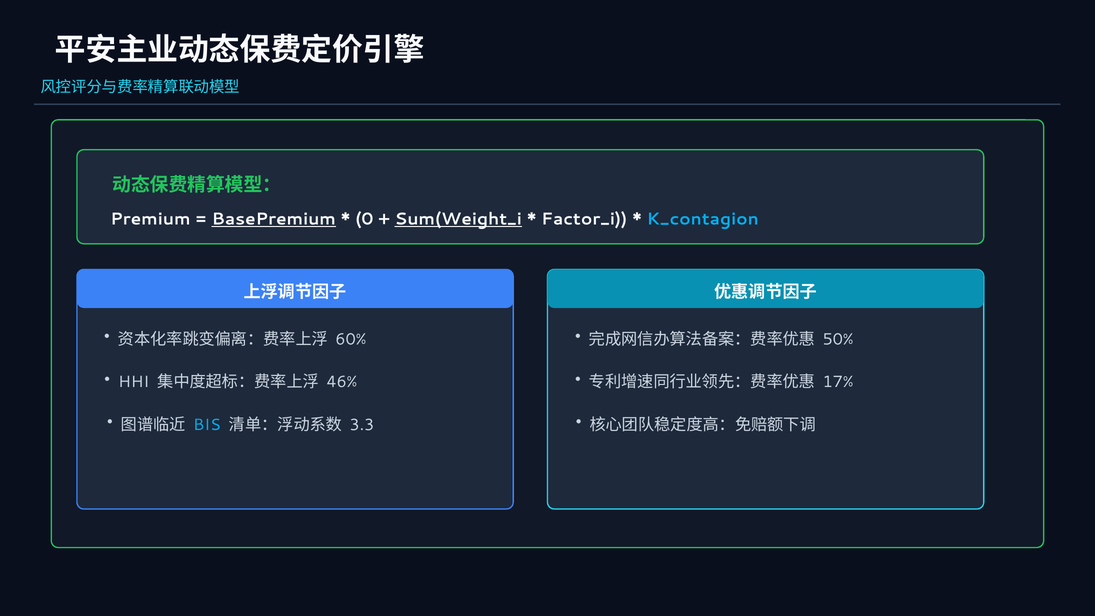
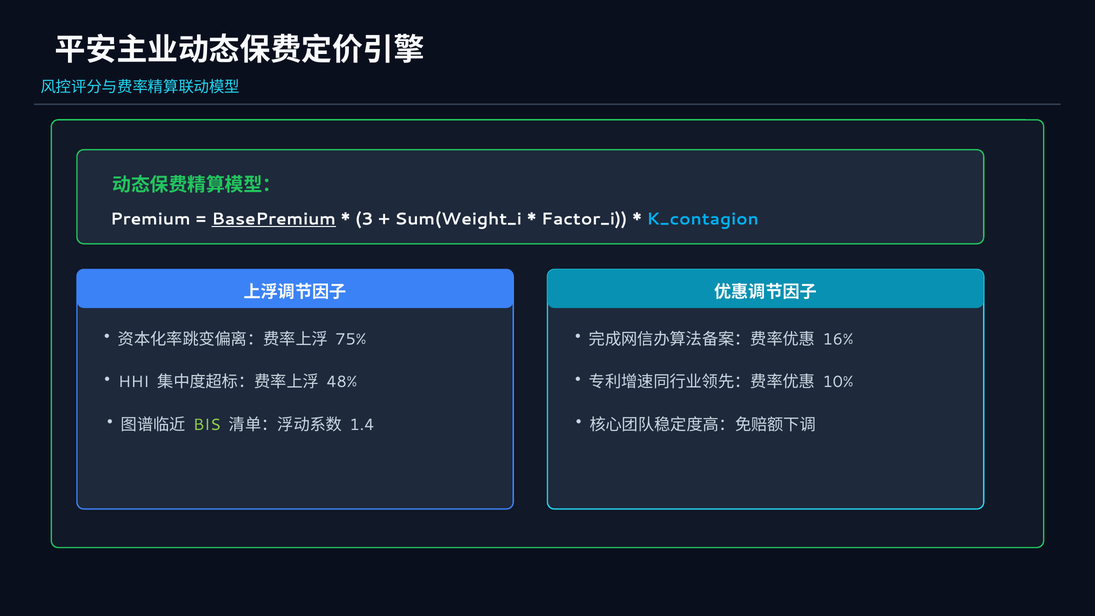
0: 0 -> 3 (364, 219)
Sum(Weight_i underline: present -> none (458, 219)
60%: 60% -> 75% (351, 339)
50%: 50% -> 16% (838, 339)
46%: 46% -> 48% (342, 382)
17%: 17% -> 10% (838, 382)
BIS colour: light blue -> light green (207, 425)
3.3: 3.3 -> 1.4 (362, 425)
